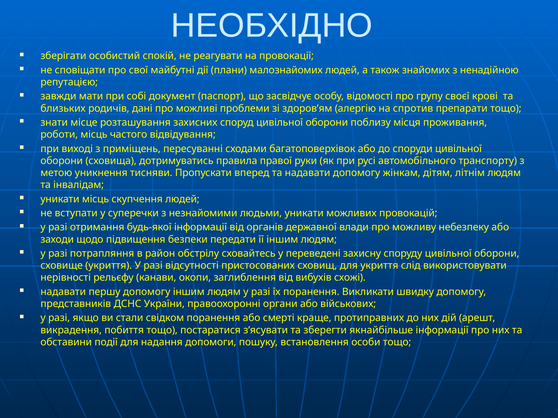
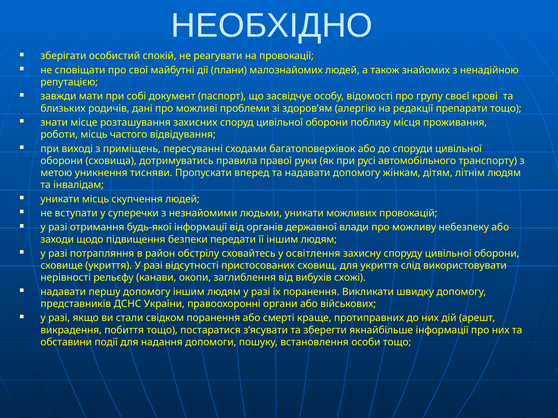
спротив: спротив -> редакції (413, 109)
переведені: переведені -> освітлення (313, 254)
